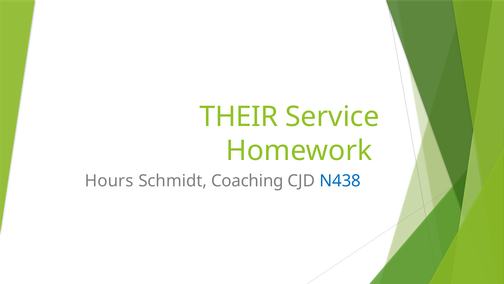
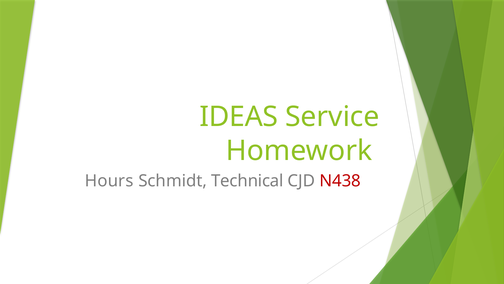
THEIR: THEIR -> IDEAS (239, 116)
Coaching: Coaching -> Technical (247, 181)
N438 colour: blue -> red (340, 181)
